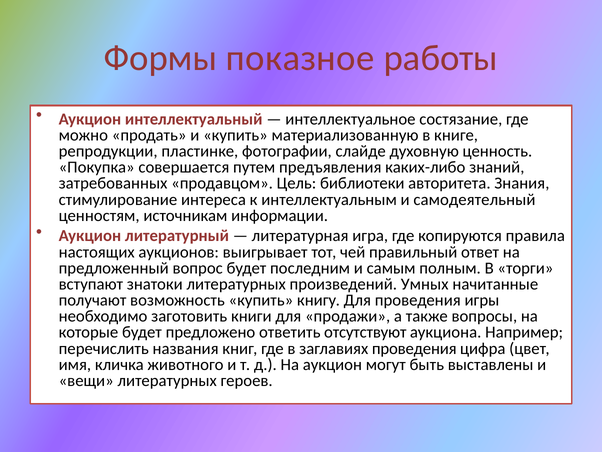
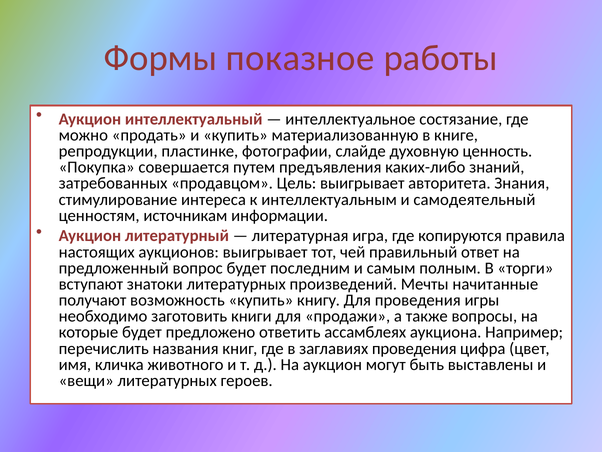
Цель библиотеки: библиотеки -> выигрывает (362, 183)
Умных: Умных -> Мечты (425, 284)
отсутствуют: отсутствуют -> ассамблеях (365, 332)
